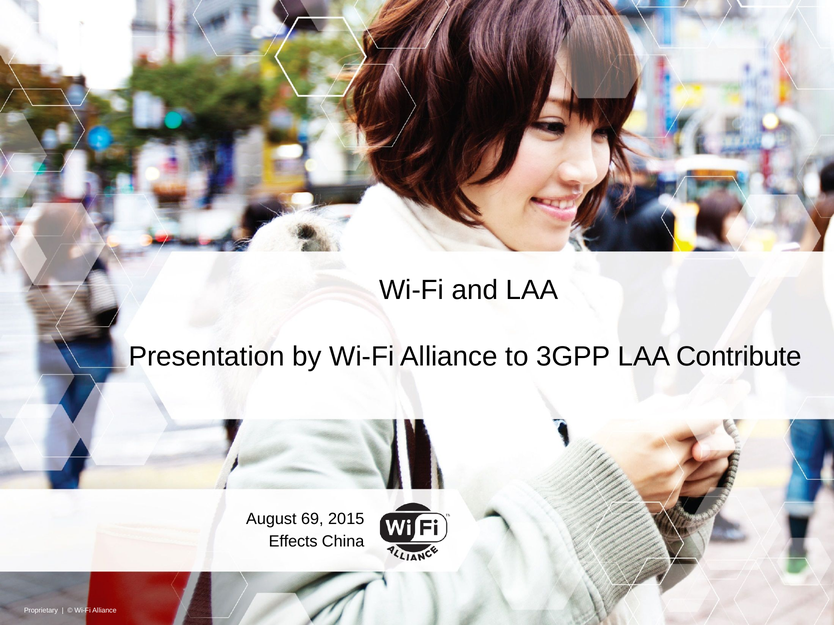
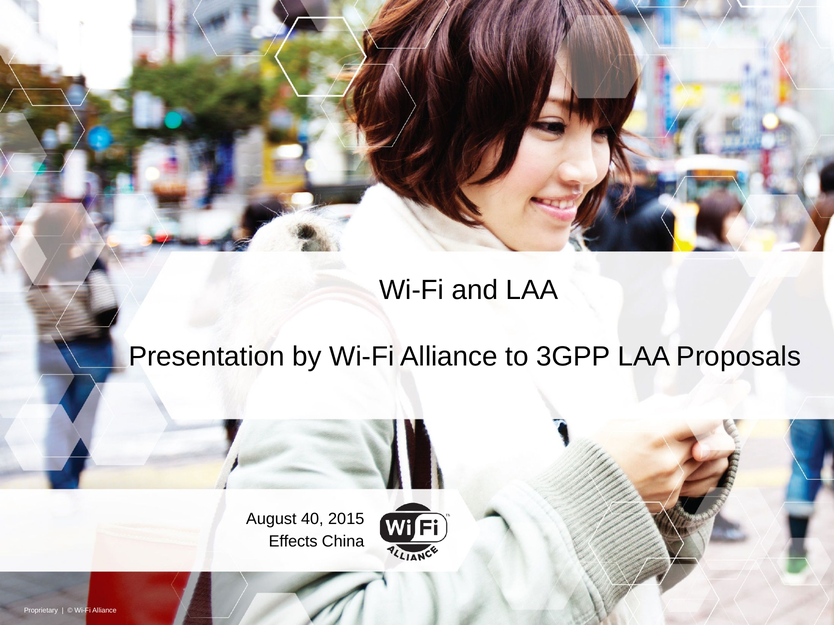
Contribute: Contribute -> Proposals (739, 357)
69: 69 -> 40 (312, 519)
